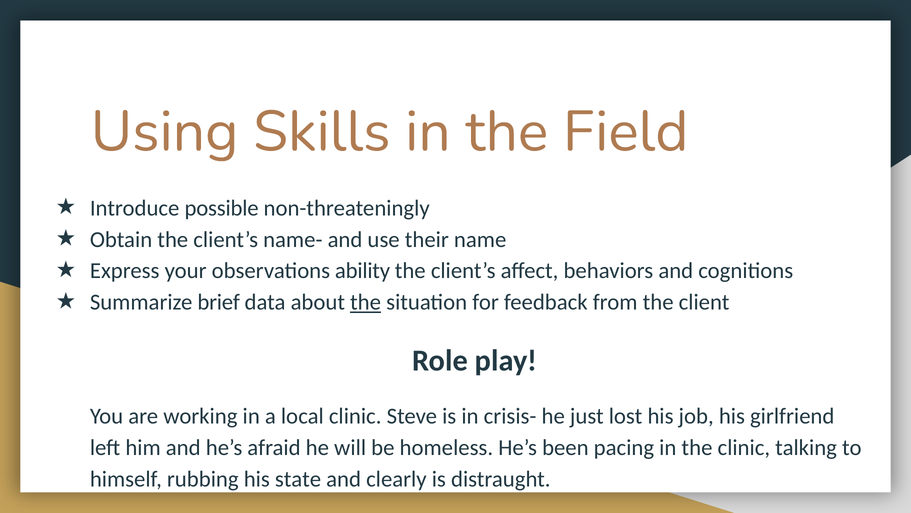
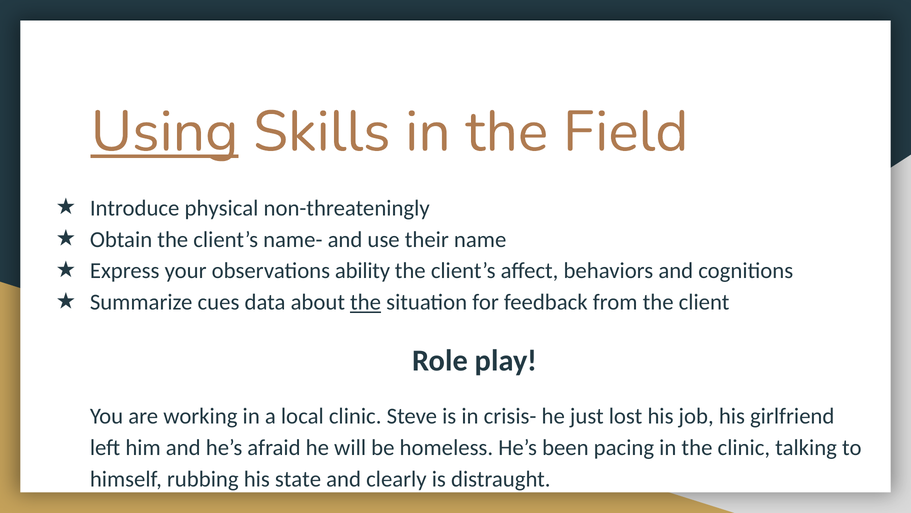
Using underline: none -> present (165, 132)
possible: possible -> physical (222, 208)
brief: brief -> cues (219, 302)
